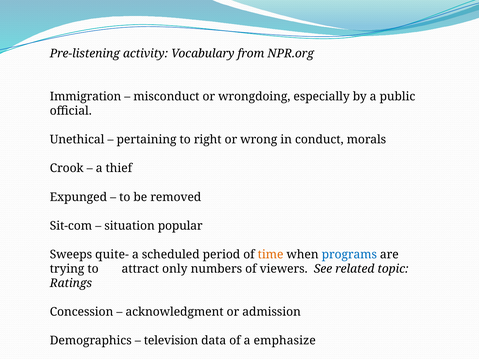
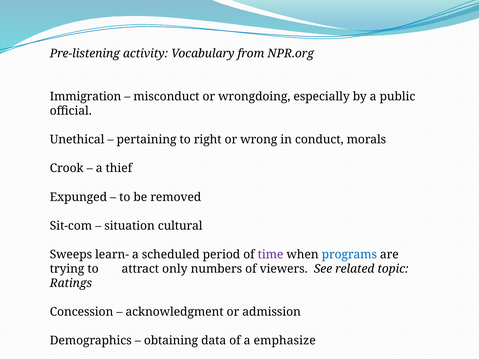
popular: popular -> cultural (180, 226)
quite-: quite- -> learn- (112, 255)
time colour: orange -> purple (271, 255)
television: television -> obtaining (171, 341)
